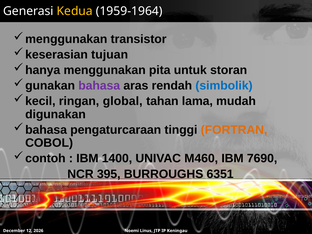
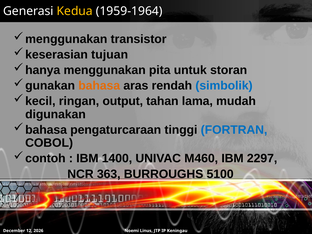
bahasa colour: purple -> orange (99, 86)
global: global -> output (123, 101)
FORTRAN colour: orange -> blue (234, 130)
7690: 7690 -> 2297 (262, 158)
395: 395 -> 363 (109, 174)
6351: 6351 -> 5100 (220, 174)
